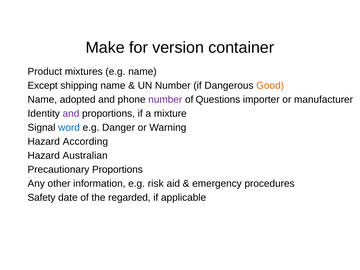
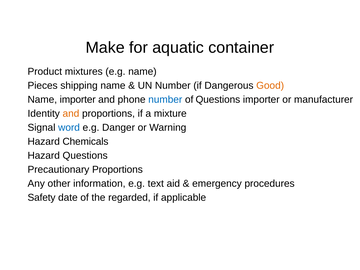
version: version -> aquatic (178, 48)
Except: Except -> Pieces (43, 86)
Name adopted: adopted -> importer (78, 100)
number colour: purple -> blue (165, 100)
and colour: purple -> orange (71, 114)
According: According -> Chemicals (85, 142)
Hazard Australian: Australian -> Questions (85, 156)
risk: risk -> text (156, 184)
